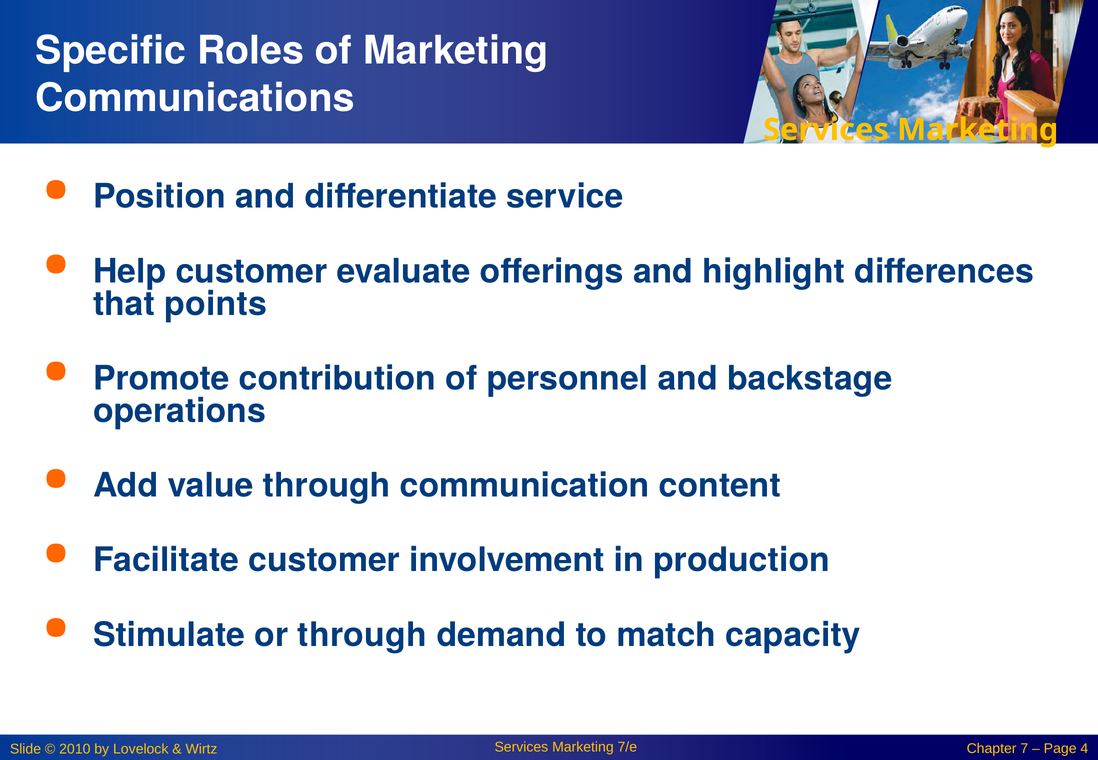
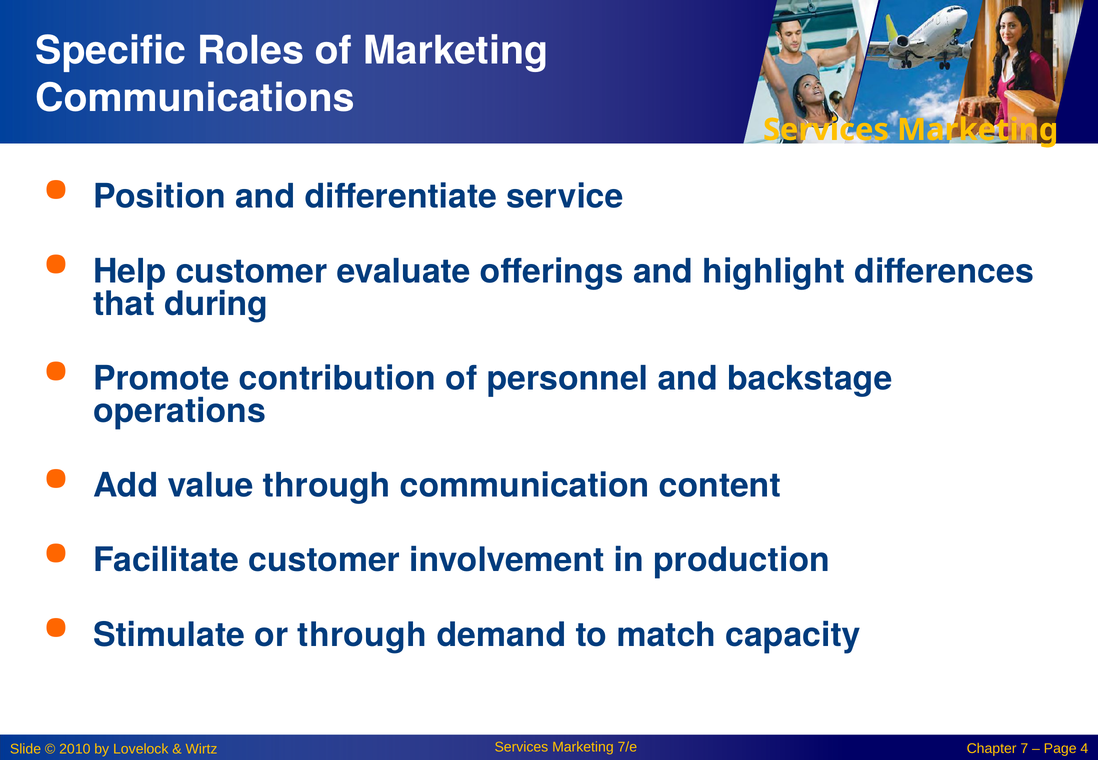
points: points -> during (216, 304)
